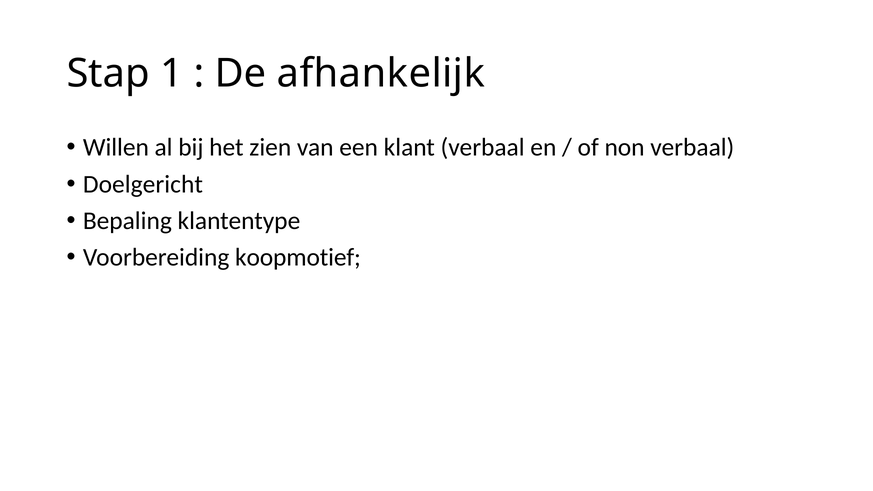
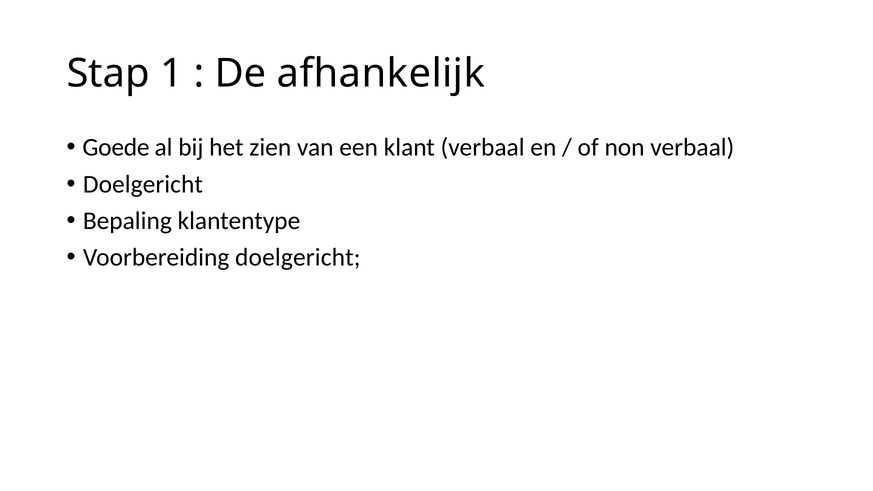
Willen: Willen -> Goede (116, 148)
Voorbereiding koopmotief: koopmotief -> doelgericht (298, 257)
